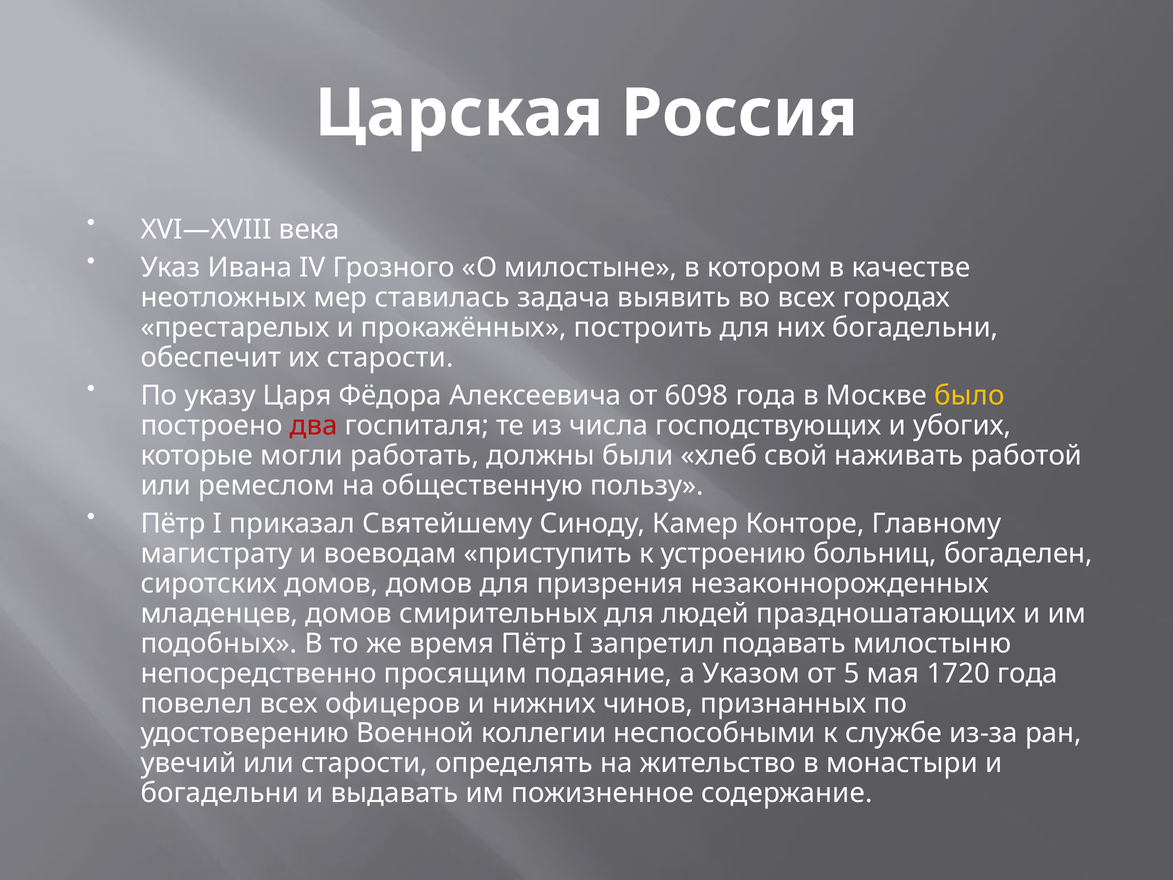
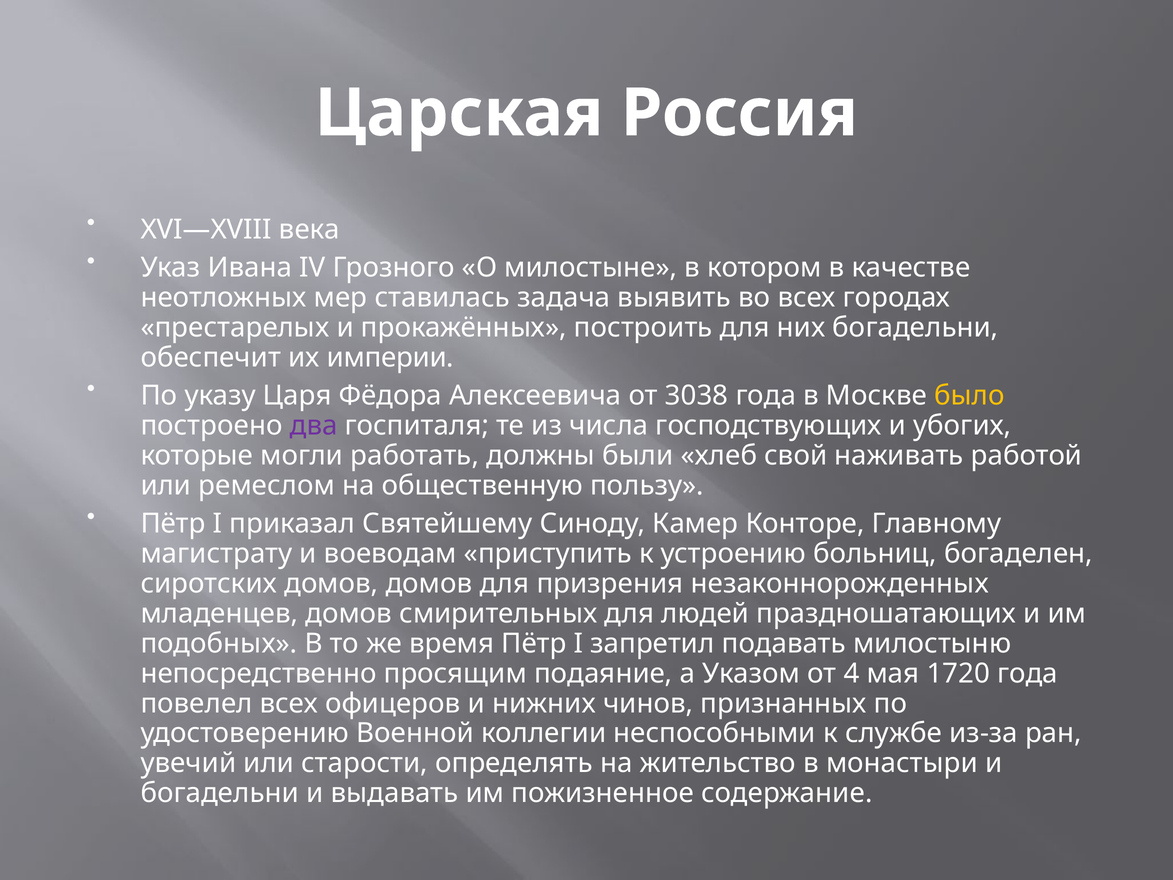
их старости: старости -> империи (390, 358)
6098: 6098 -> 3038 (697, 396)
два colour: red -> purple (314, 426)
5: 5 -> 4 (851, 673)
